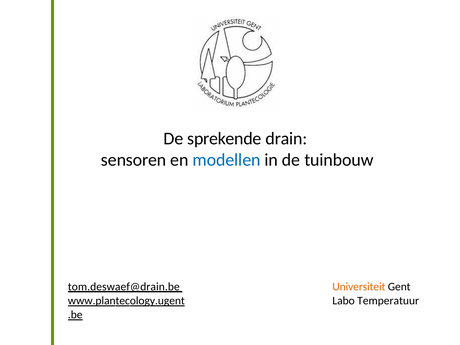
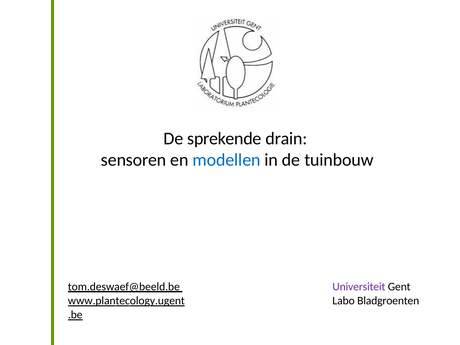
tom.deswaef@drain.be: tom.deswaef@drain.be -> tom.deswaef@beeld.be (124, 287)
Universiteit colour: orange -> purple (359, 287)
Temperatuur: Temperatuur -> Bladgroenten (388, 301)
